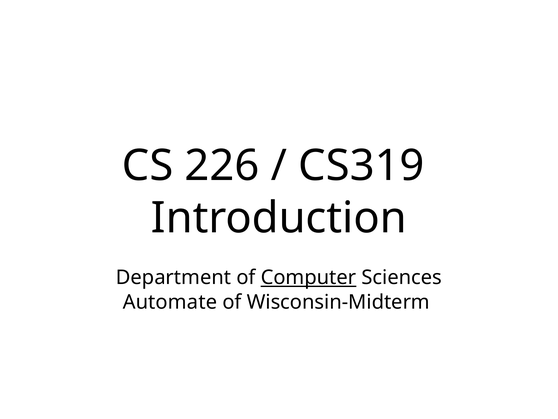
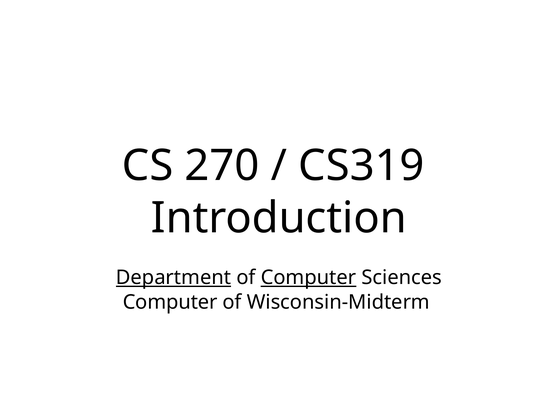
226: 226 -> 270 (222, 165)
Department underline: none -> present (174, 277)
Automate: Automate -> Computer (170, 302)
